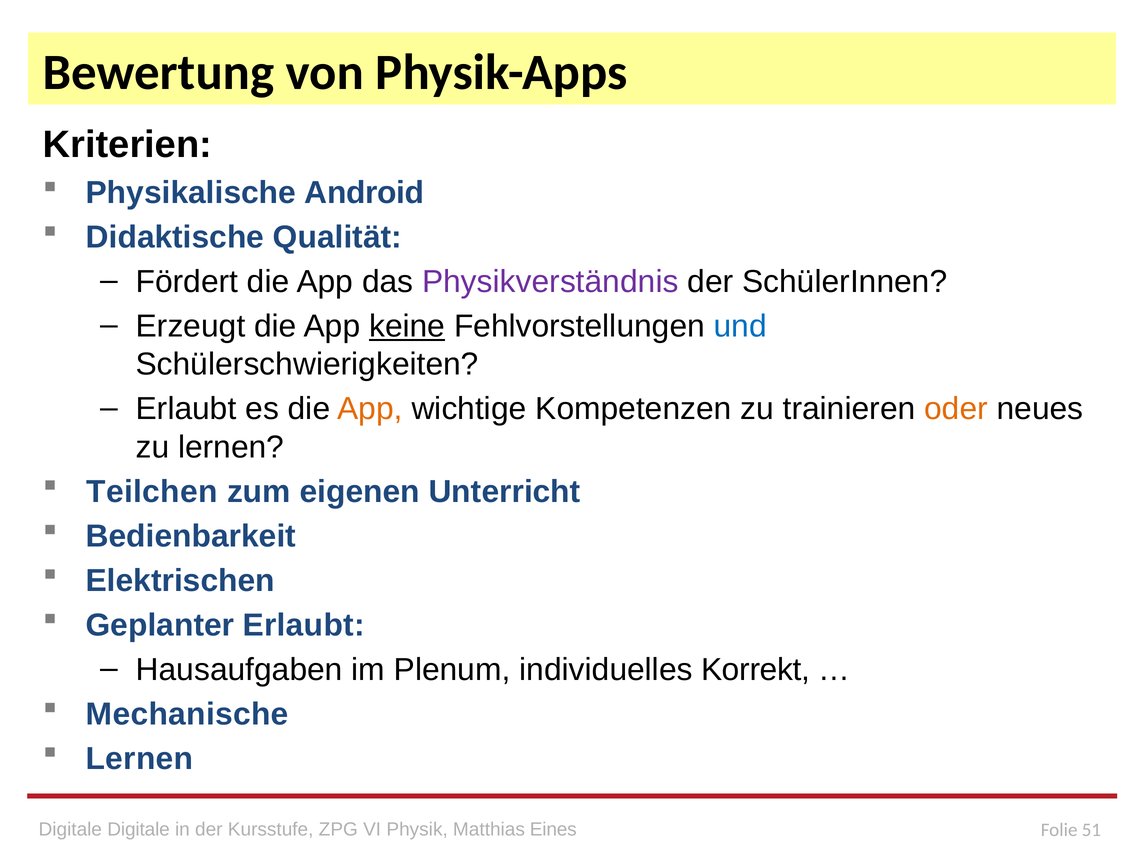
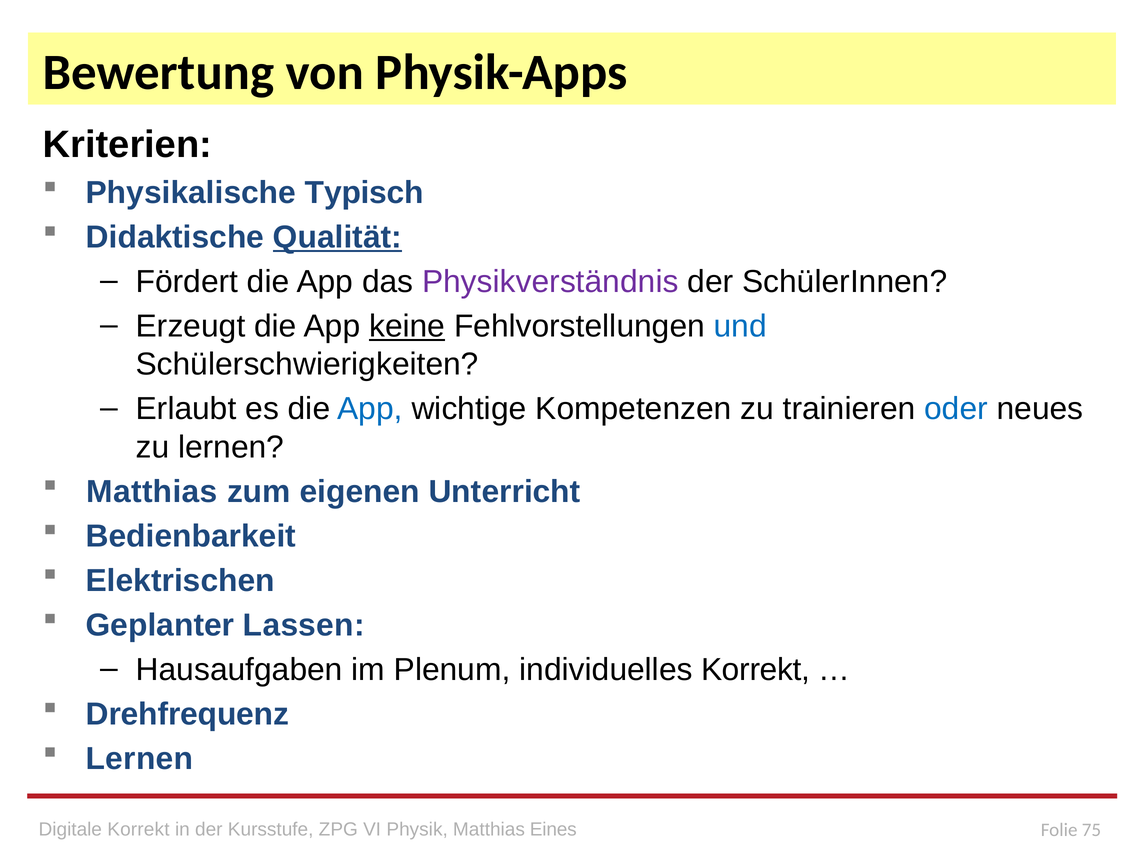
Android: Android -> Typisch (364, 193)
Qualität underline: none -> present (337, 237)
App colour: orange -> blue (370, 409)
oder colour: orange -> blue (956, 409)
Teilchen: Teilchen -> Matthias (152, 492)
Geplanter Erlaubt: Erlaubt -> Lassen (304, 625)
Mechanische: Mechanische -> Drehfrequenz (187, 714)
Digitale Digitale: Digitale -> Korrekt (138, 829)
51: 51 -> 75 (1091, 830)
